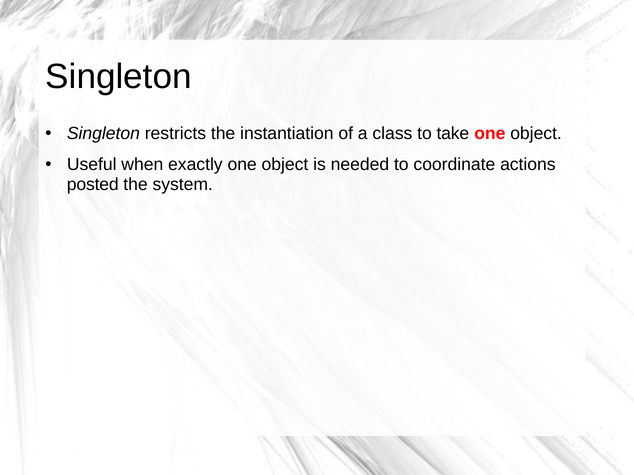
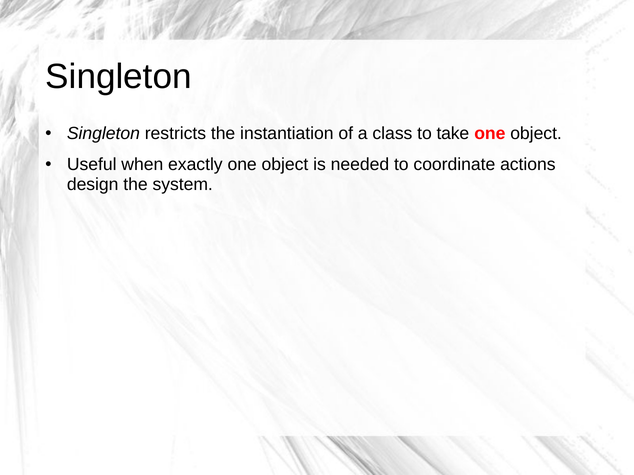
posted: posted -> design (93, 184)
